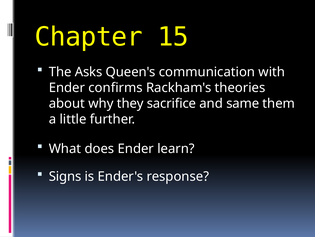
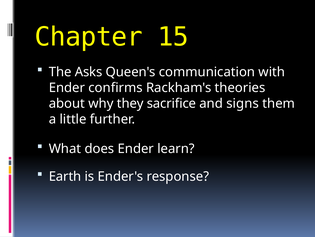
same: same -> signs (243, 103)
Signs: Signs -> Earth (65, 176)
